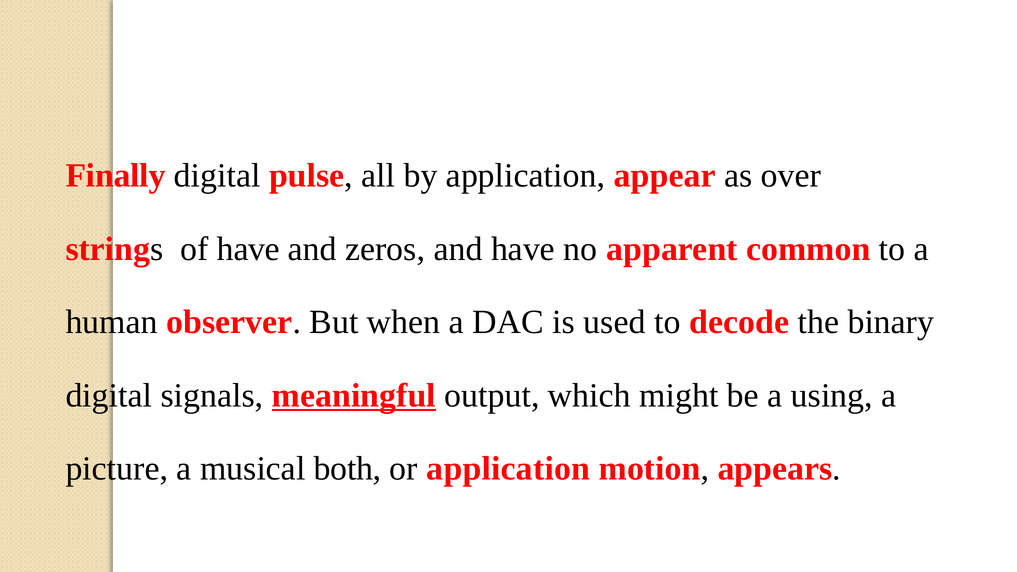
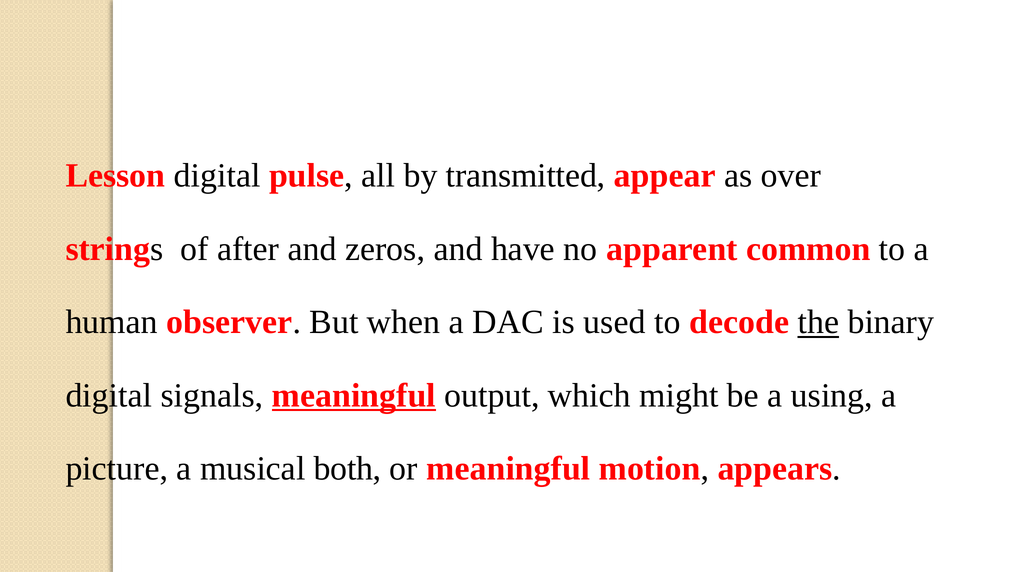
Finally: Finally -> Lesson (115, 176)
by application: application -> transmitted (526, 176)
of have: have -> after (248, 249)
the underline: none -> present (818, 322)
or application: application -> meaningful (508, 469)
